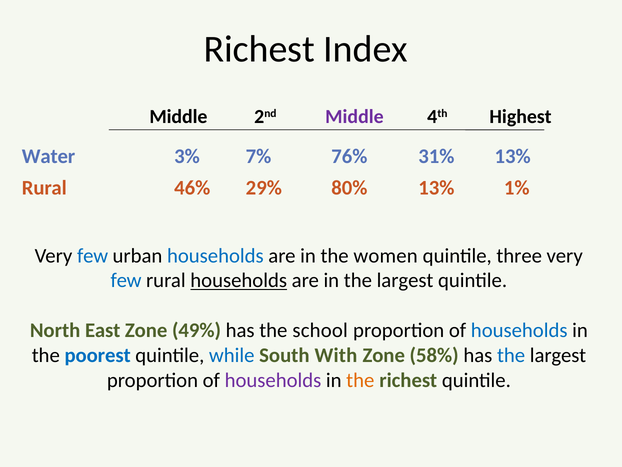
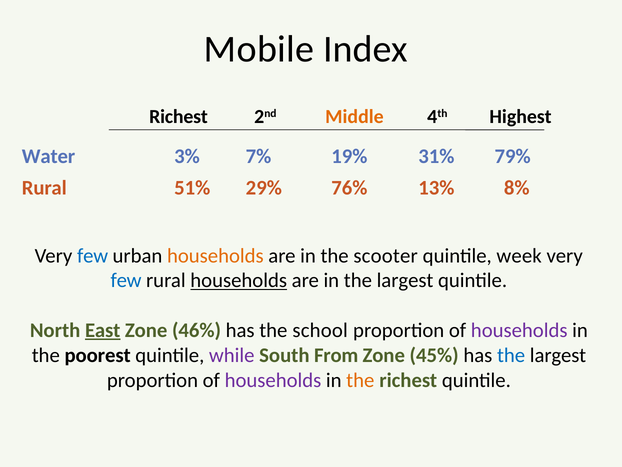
Richest: Richest -> Mobile (259, 49)
Middle: Middle -> Richest (178, 116)
Middle colour: purple -> orange (354, 116)
76%: 76% -> 19% (349, 156)
31% 13%: 13% -> 79% (513, 156)
46%: 46% -> 51% (192, 188)
80%: 80% -> 76% (349, 188)
1%: 1% -> 8% (517, 188)
households colour: blue -> orange (215, 255)
women: women -> scooter (386, 255)
three: three -> week (519, 255)
East underline: none -> present (103, 330)
49%: 49% -> 46% (197, 330)
households colour: blue -> purple (519, 330)
poorest colour: blue -> black (98, 355)
while colour: blue -> purple (232, 355)
With: With -> From (336, 355)
58%: 58% -> 45% (434, 355)
